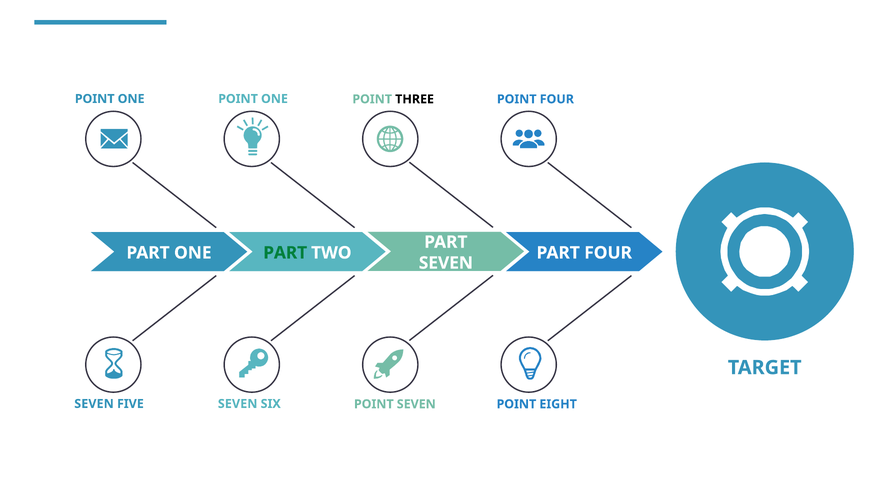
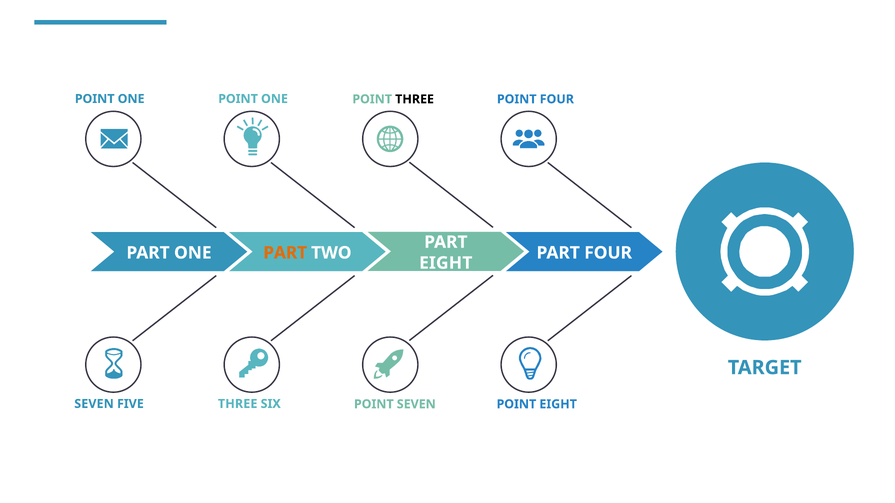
PART colour: green -> orange (285, 253)
SEVEN: SEVEN -> EIGHT (446, 263)
FIVE SEVEN: SEVEN -> THREE (238, 404)
